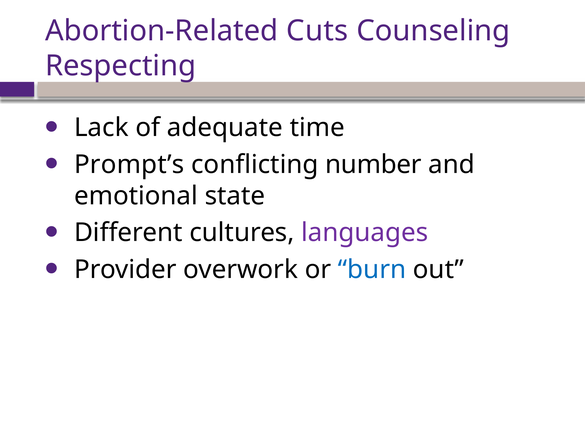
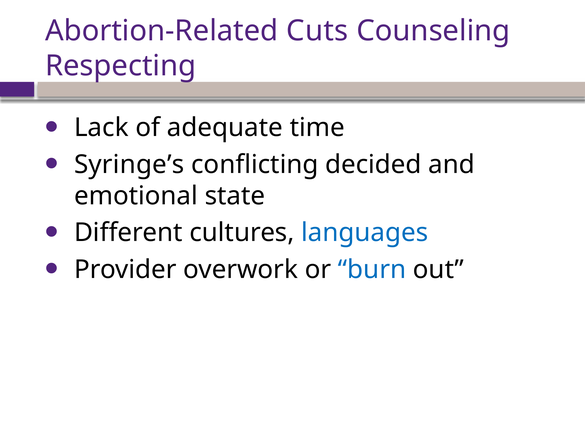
Prompt’s: Prompt’s -> Syringe’s (129, 165)
number: number -> decided (373, 165)
languages colour: purple -> blue (365, 233)
